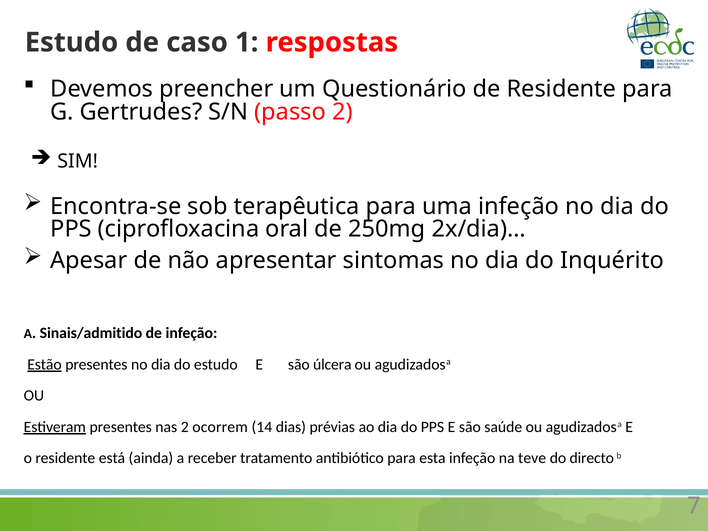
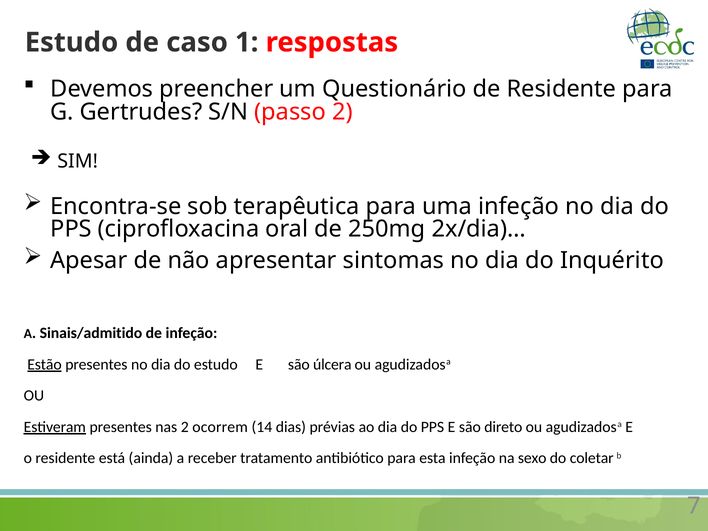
saúde: saúde -> direto (503, 427)
teve: teve -> sexo (532, 458)
directo: directo -> coletar (592, 458)
